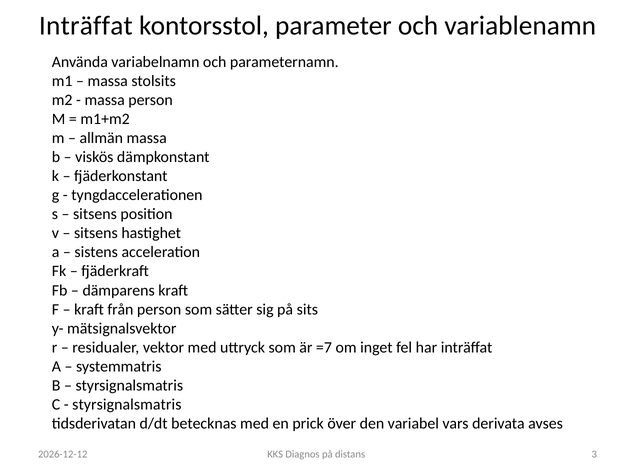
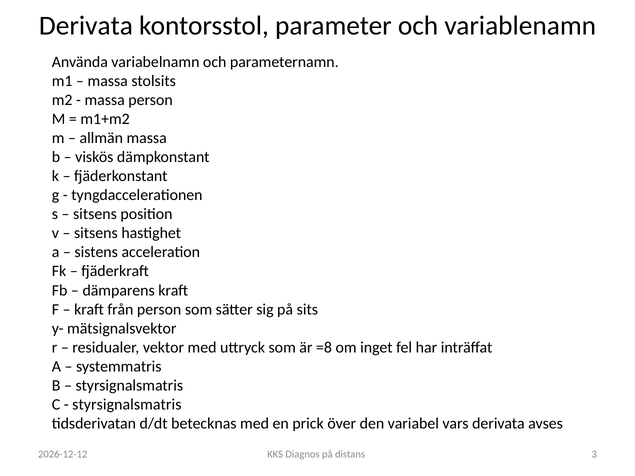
Inträffat: Inträffat -> Derivata (86, 26)
=7: =7 -> =8 (324, 348)
